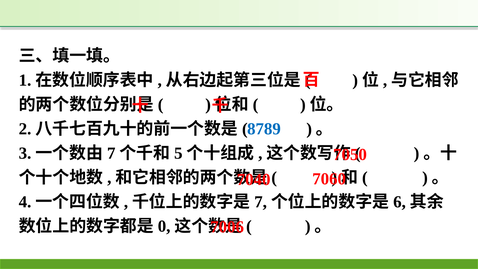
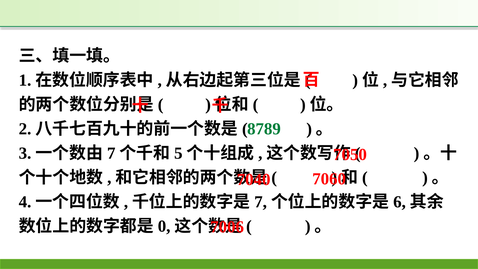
8789 colour: blue -> green (264, 129)
